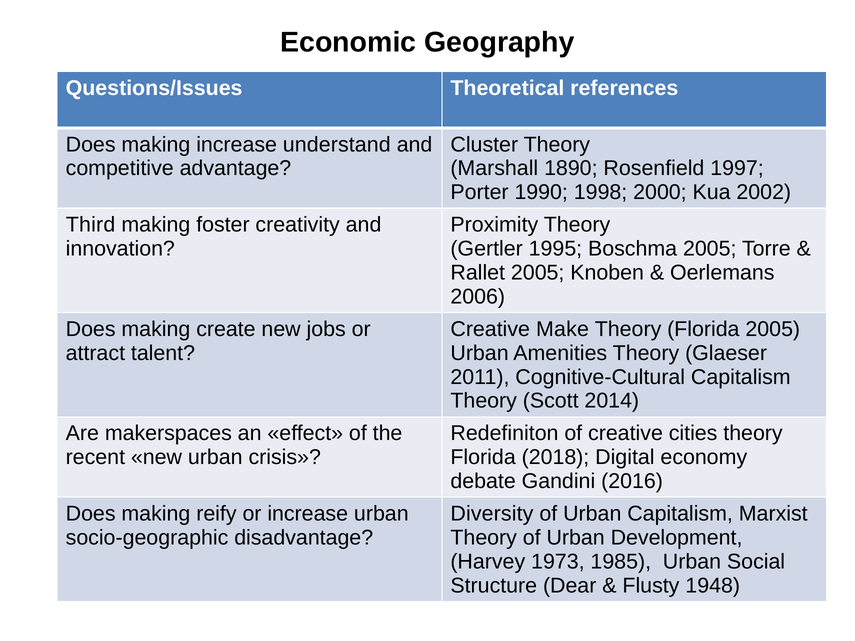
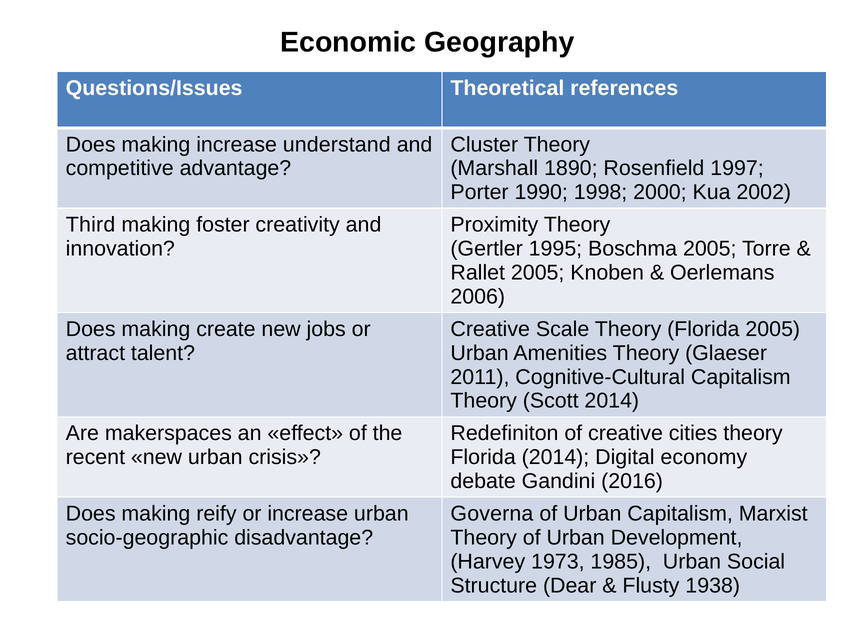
Make: Make -> Scale (563, 329)
Florida 2018: 2018 -> 2014 (555, 458)
Diversity: Diversity -> Governa (492, 514)
1948: 1948 -> 1938 (713, 586)
